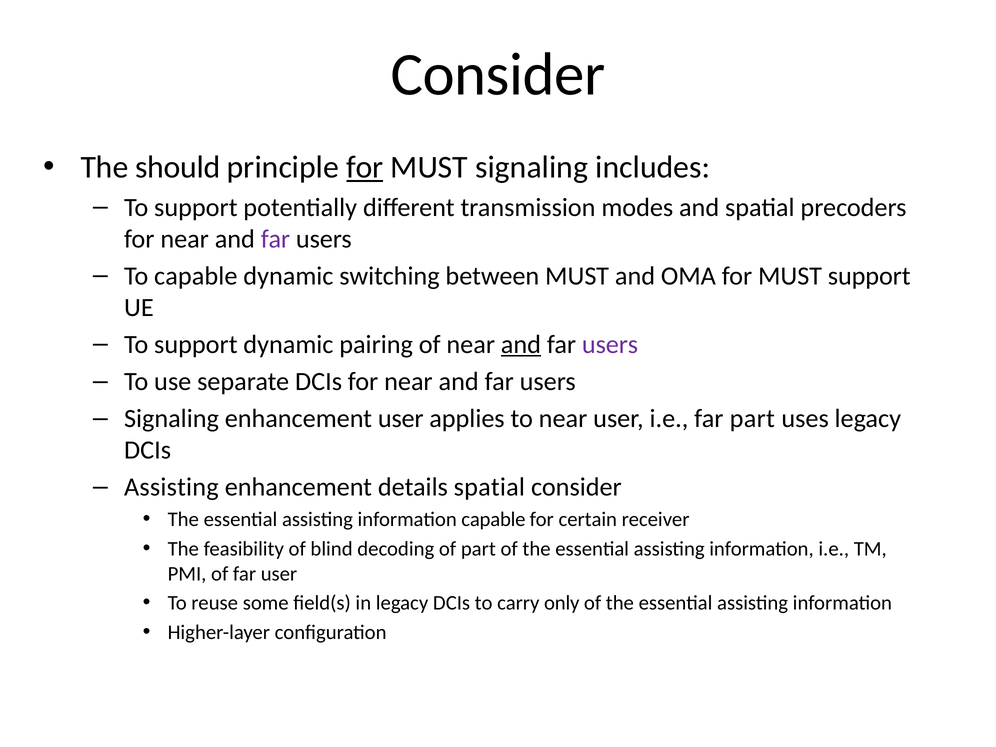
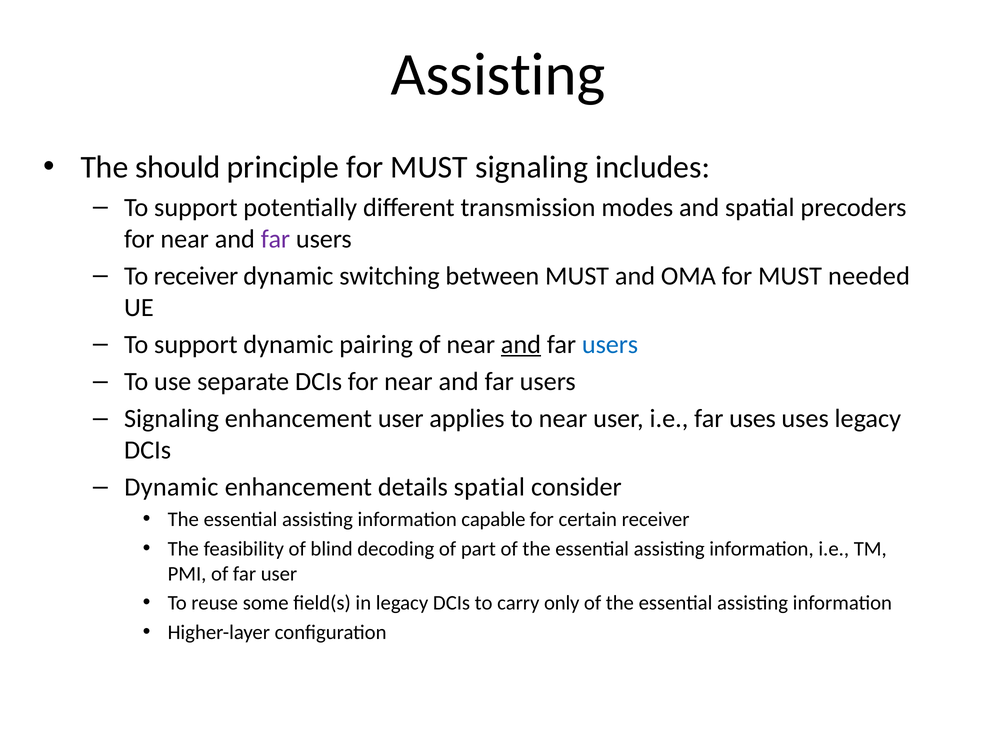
Consider: Consider -> Assisting (498, 75)
for underline: present -> none (365, 167)
To capable: capable -> receiver (196, 276)
MUST support: support -> needed (869, 276)
users colour: purple -> blue (610, 345)
far part: part -> uses (753, 419)
Assisting: Assisting -> Dynamic (171, 487)
